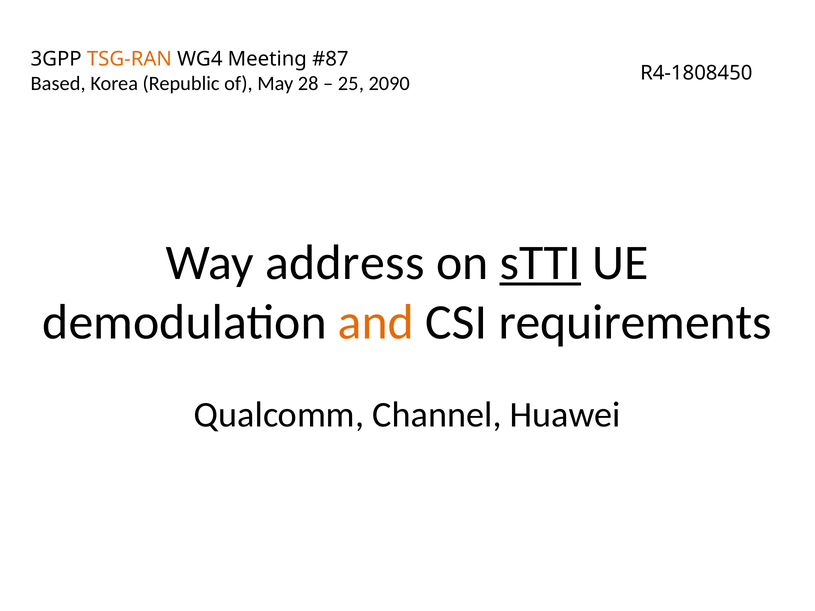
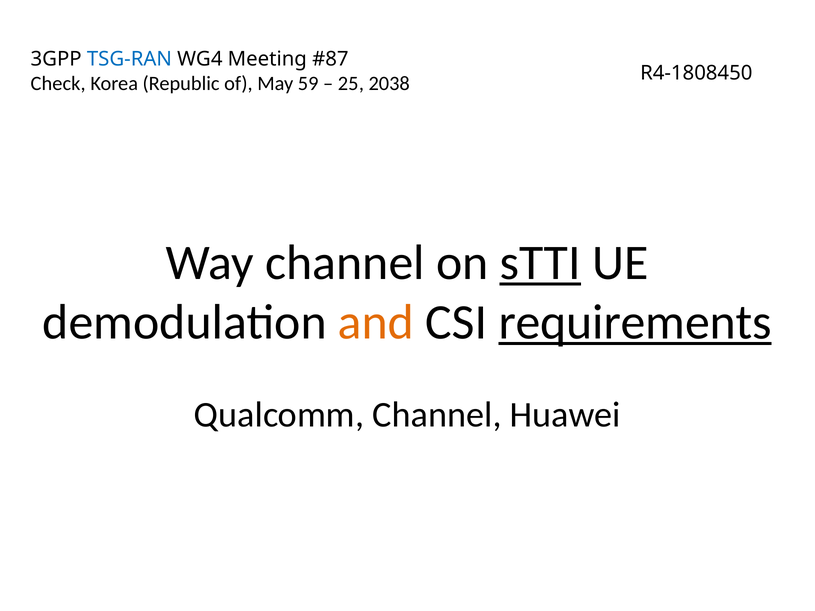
TSG-RAN colour: orange -> blue (129, 59)
Based: Based -> Check (58, 84)
28: 28 -> 59 (308, 84)
2090: 2090 -> 2038 (389, 84)
Way address: address -> channel (345, 263)
requirements underline: none -> present (635, 322)
